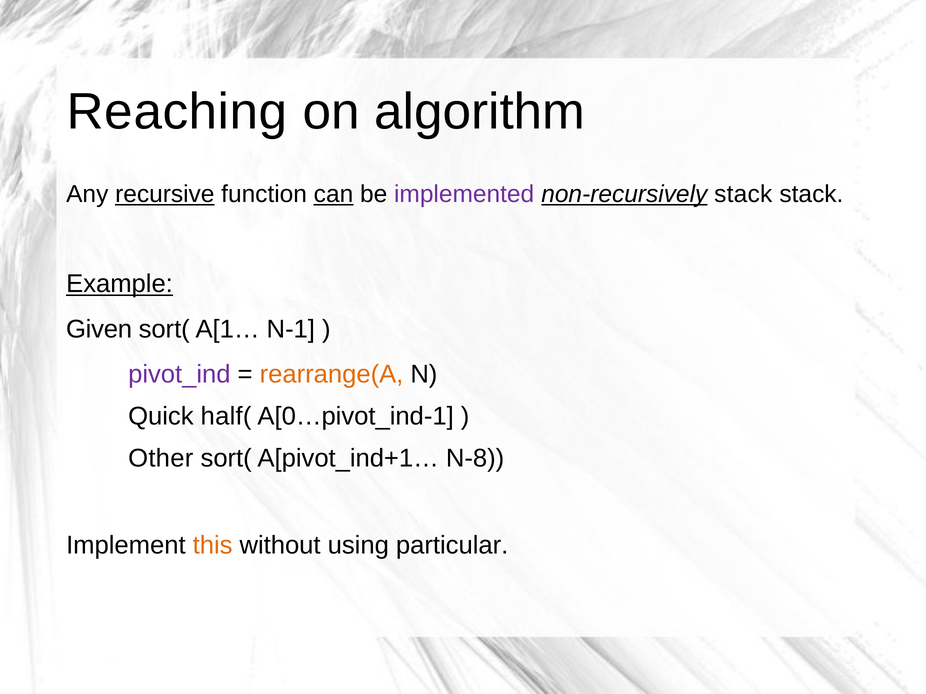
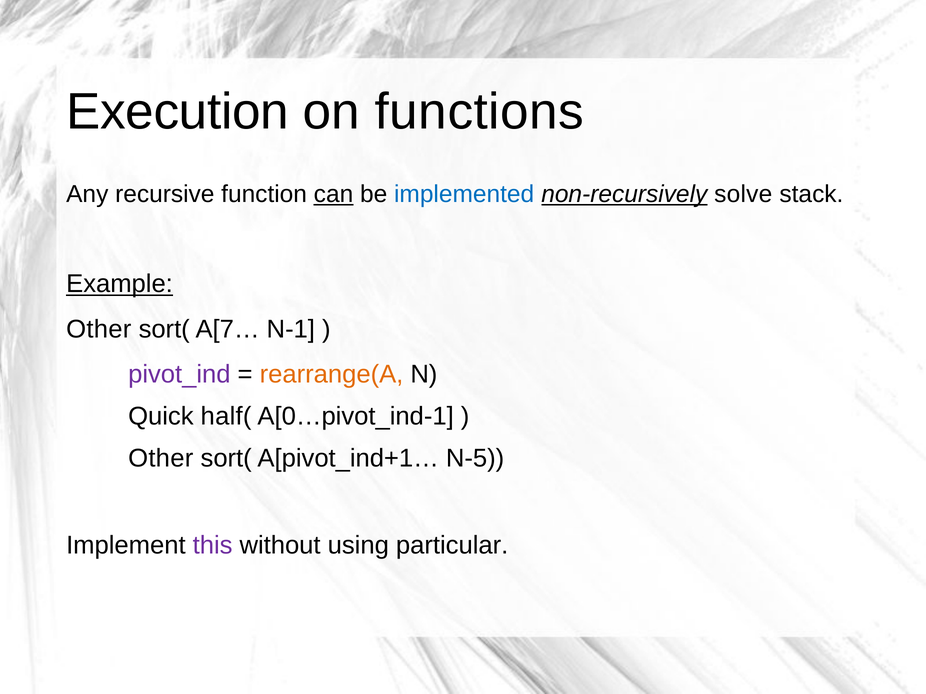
Reaching: Reaching -> Execution (178, 112)
algorithm: algorithm -> functions (479, 112)
recursive underline: present -> none (165, 194)
implemented colour: purple -> blue (464, 194)
non-recursively stack: stack -> solve (743, 194)
Given: Given -> Other (99, 329)
A[1…: A[1… -> A[7… (228, 329)
N-8: N-8 -> N-5 (475, 458)
this colour: orange -> purple (213, 546)
